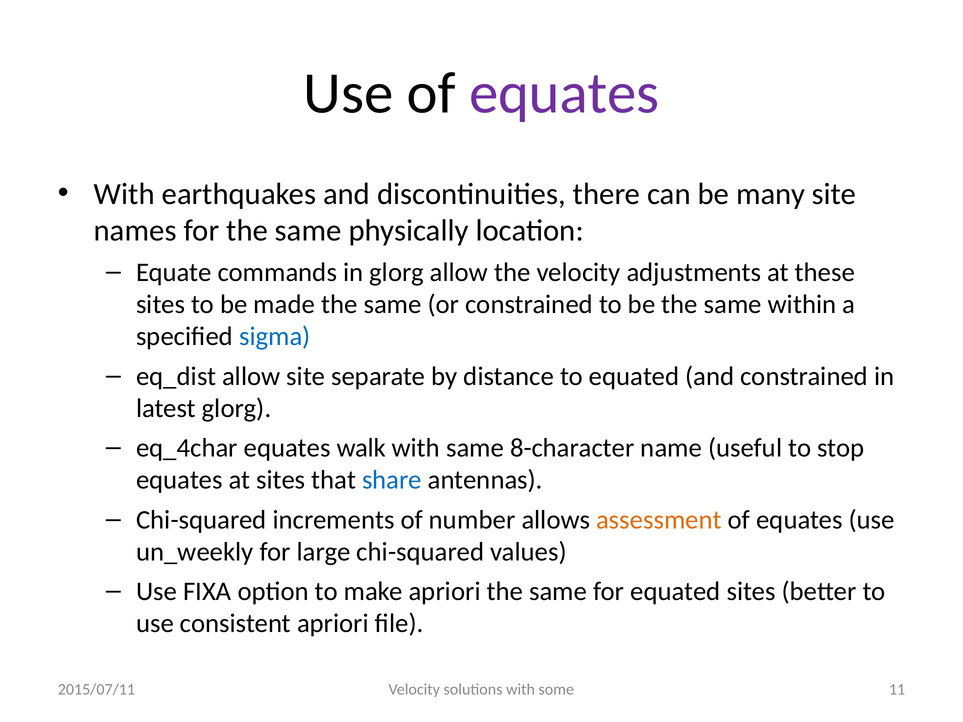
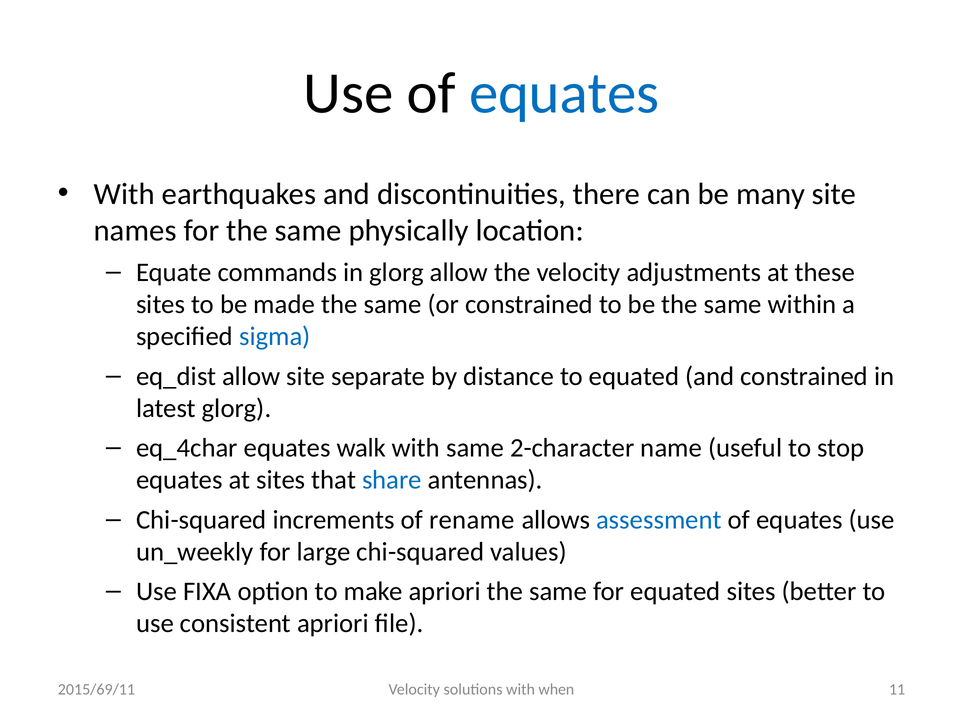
equates colour: purple -> blue (564, 93)
8-character: 8-character -> 2-character (572, 448)
number: number -> rename (472, 520)
assessment colour: orange -> blue (659, 520)
some: some -> when (556, 690)
2015/07/11: 2015/07/11 -> 2015/69/11 (96, 690)
